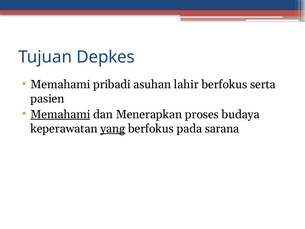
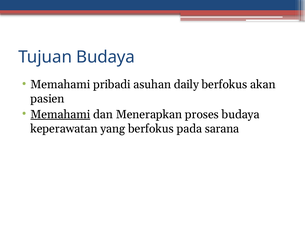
Tujuan Depkes: Depkes -> Budaya (106, 57)
lahir: lahir -> daily (186, 84)
serta: serta -> akan (263, 84)
yang underline: present -> none (113, 128)
